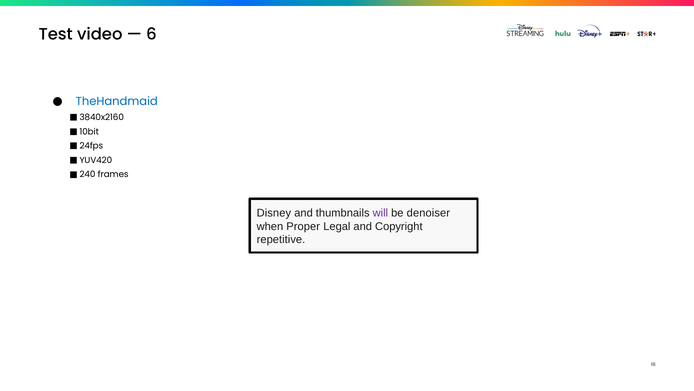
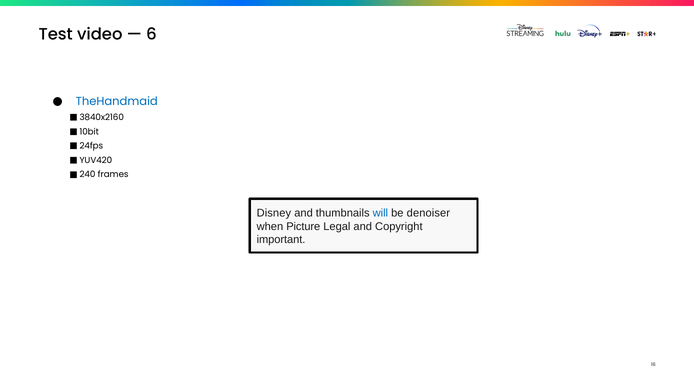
will colour: purple -> blue (380, 213)
Proper: Proper -> Picture (303, 226)
repetitive: repetitive -> important (281, 239)
